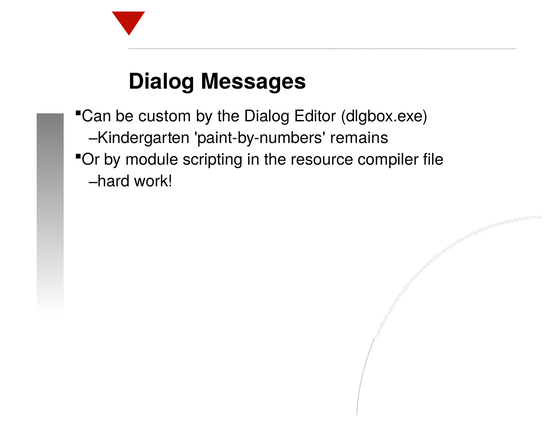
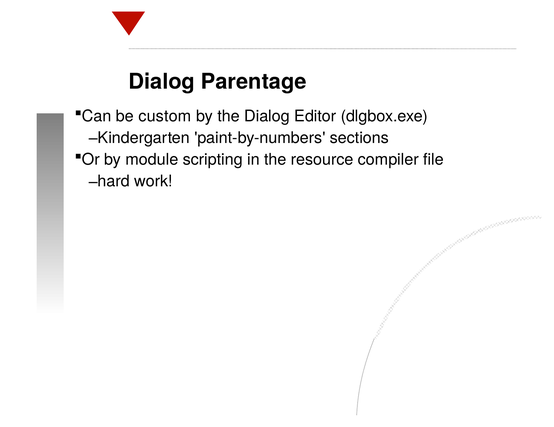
Messages: Messages -> Parentage (254, 82)
remains: remains -> sections (359, 138)
